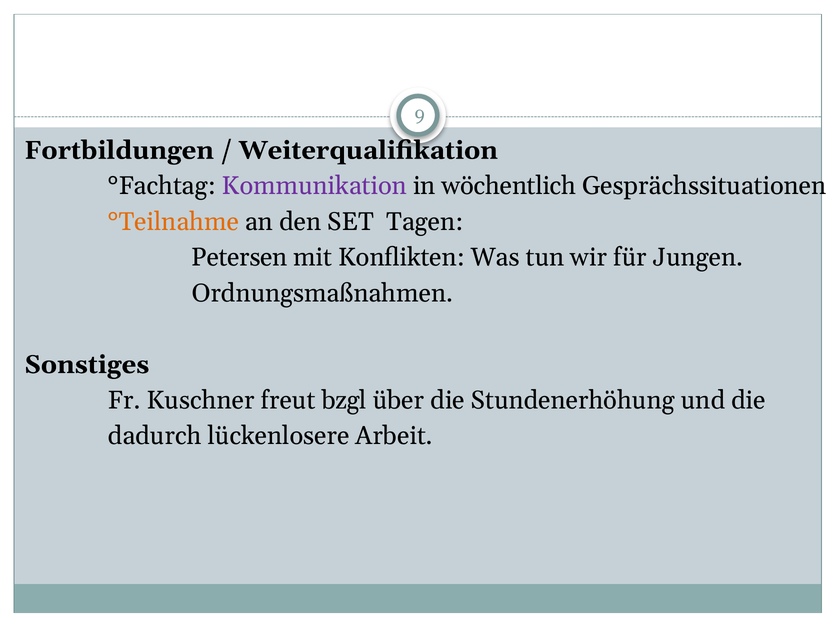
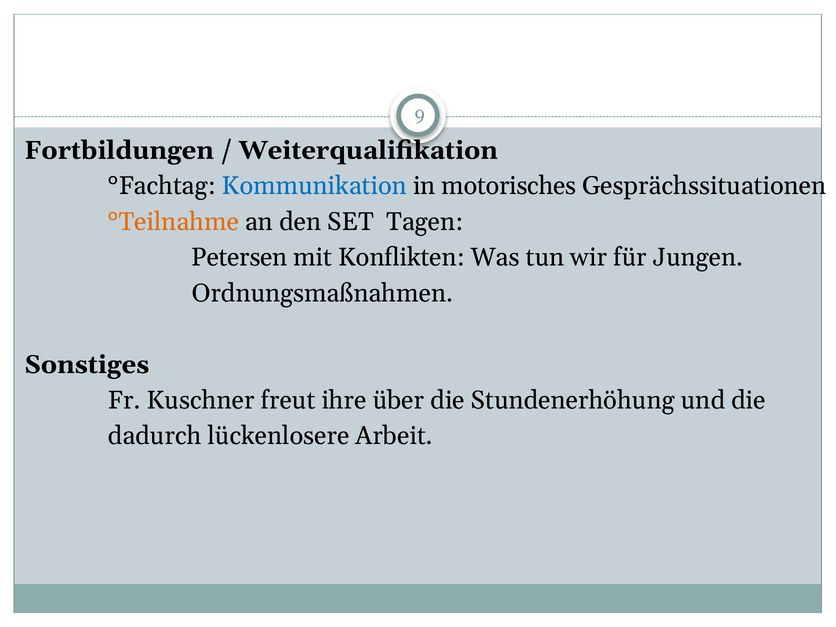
Kommunikation colour: purple -> blue (314, 186)
wöchentlich: wöchentlich -> motorisches (509, 186)
bzgl: bzgl -> ihre (344, 400)
